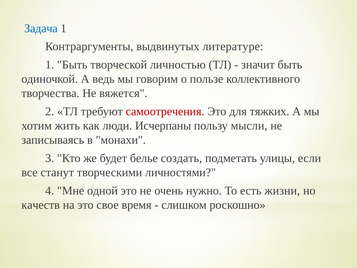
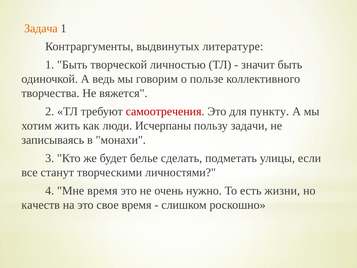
Задача colour: blue -> orange (41, 28)
тяжких: тяжких -> пункту (269, 111)
мысли: мысли -> задачи (249, 126)
создать: создать -> сделать (181, 158)
Мне одной: одной -> время (102, 190)
